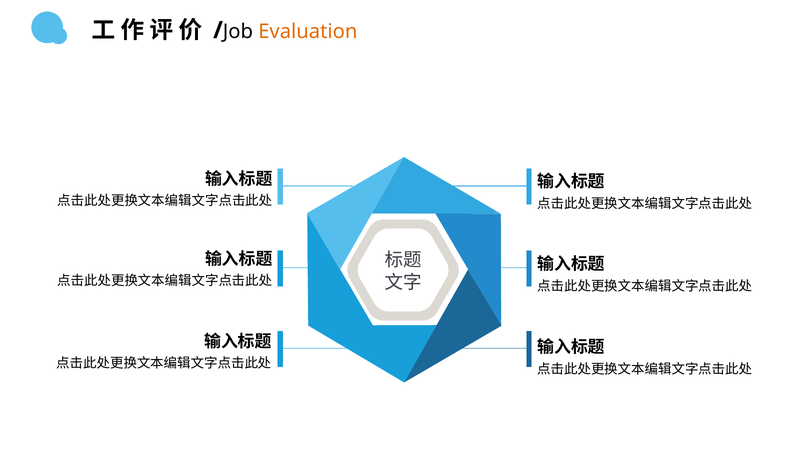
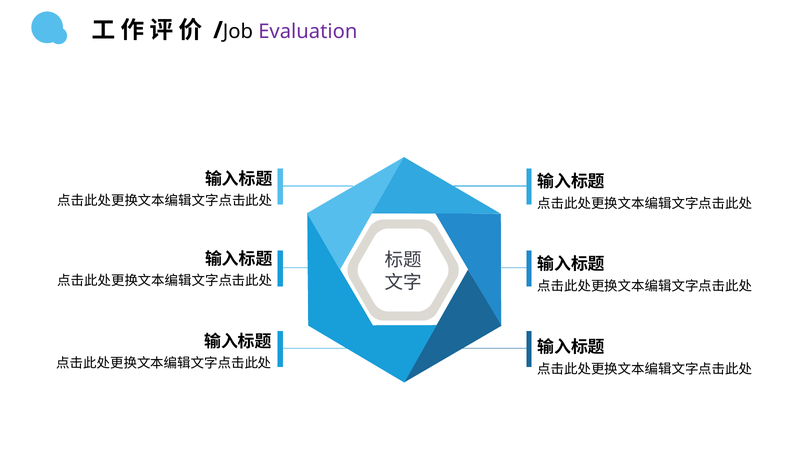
Evaluation colour: orange -> purple (308, 31)
